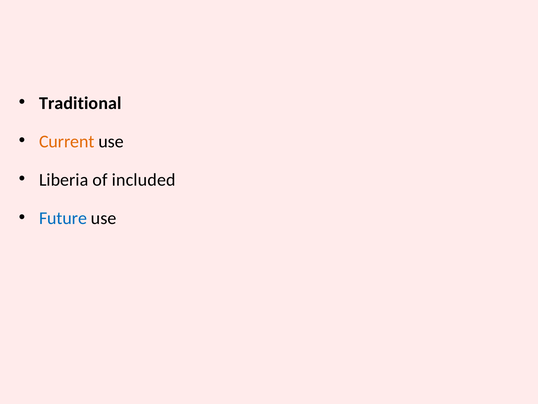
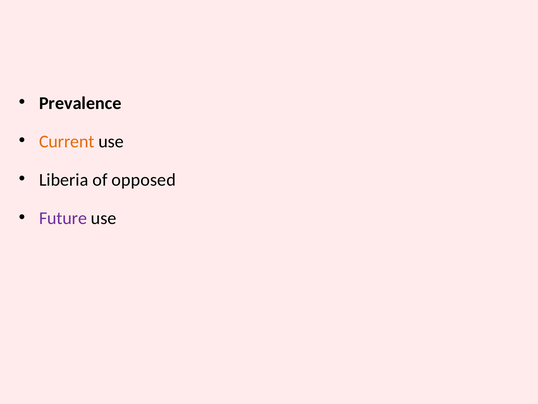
Traditional: Traditional -> Prevalence (80, 103)
included: included -> opposed (144, 180)
Future colour: blue -> purple (63, 218)
